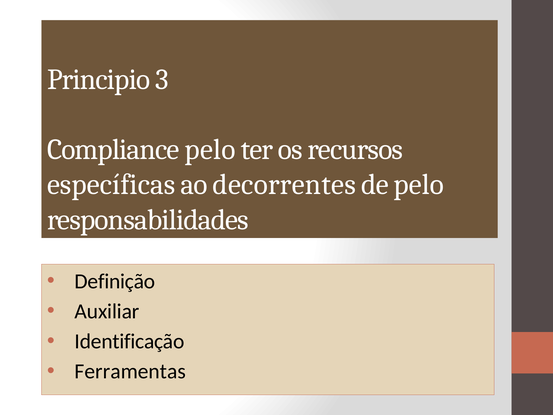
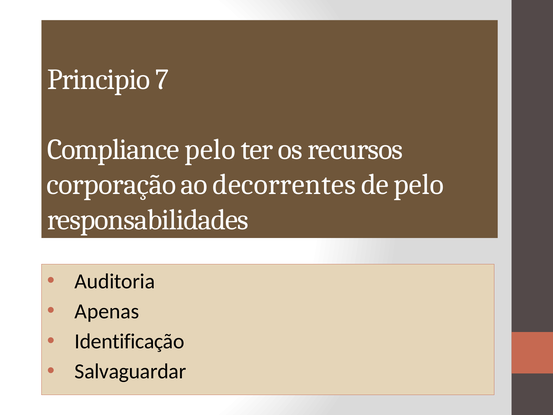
3: 3 -> 7 (162, 79)
específicas: específicas -> corporação (111, 185)
Definição: Definição -> Auditoria (115, 281)
Auxiliar: Auxiliar -> Apenas (107, 311)
Ferramentas: Ferramentas -> Salvaguardar (130, 371)
